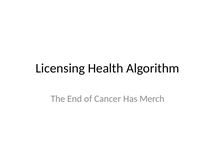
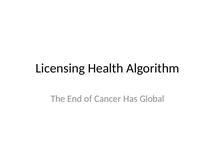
Merch: Merch -> Global (152, 99)
